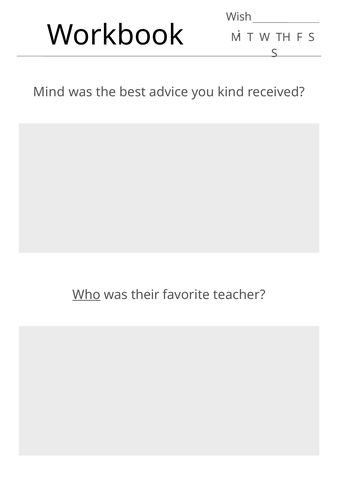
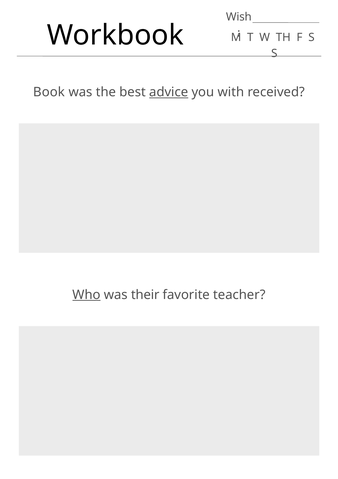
Mind: Mind -> Book (49, 92)
advice underline: none -> present (169, 92)
kind: kind -> with (231, 92)
